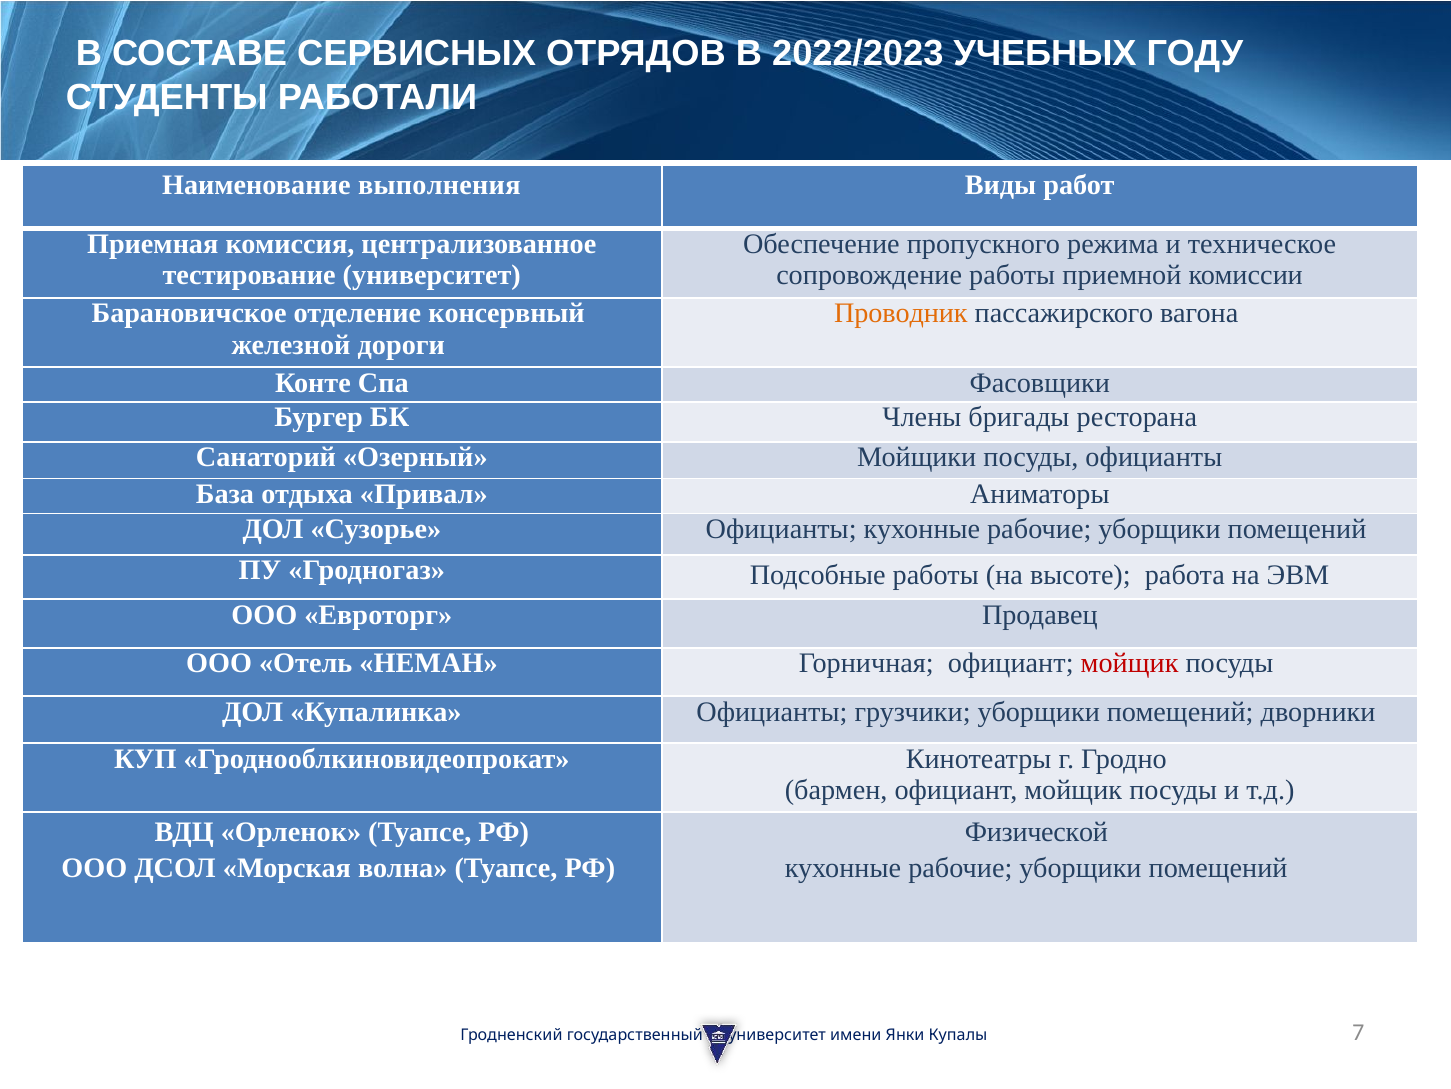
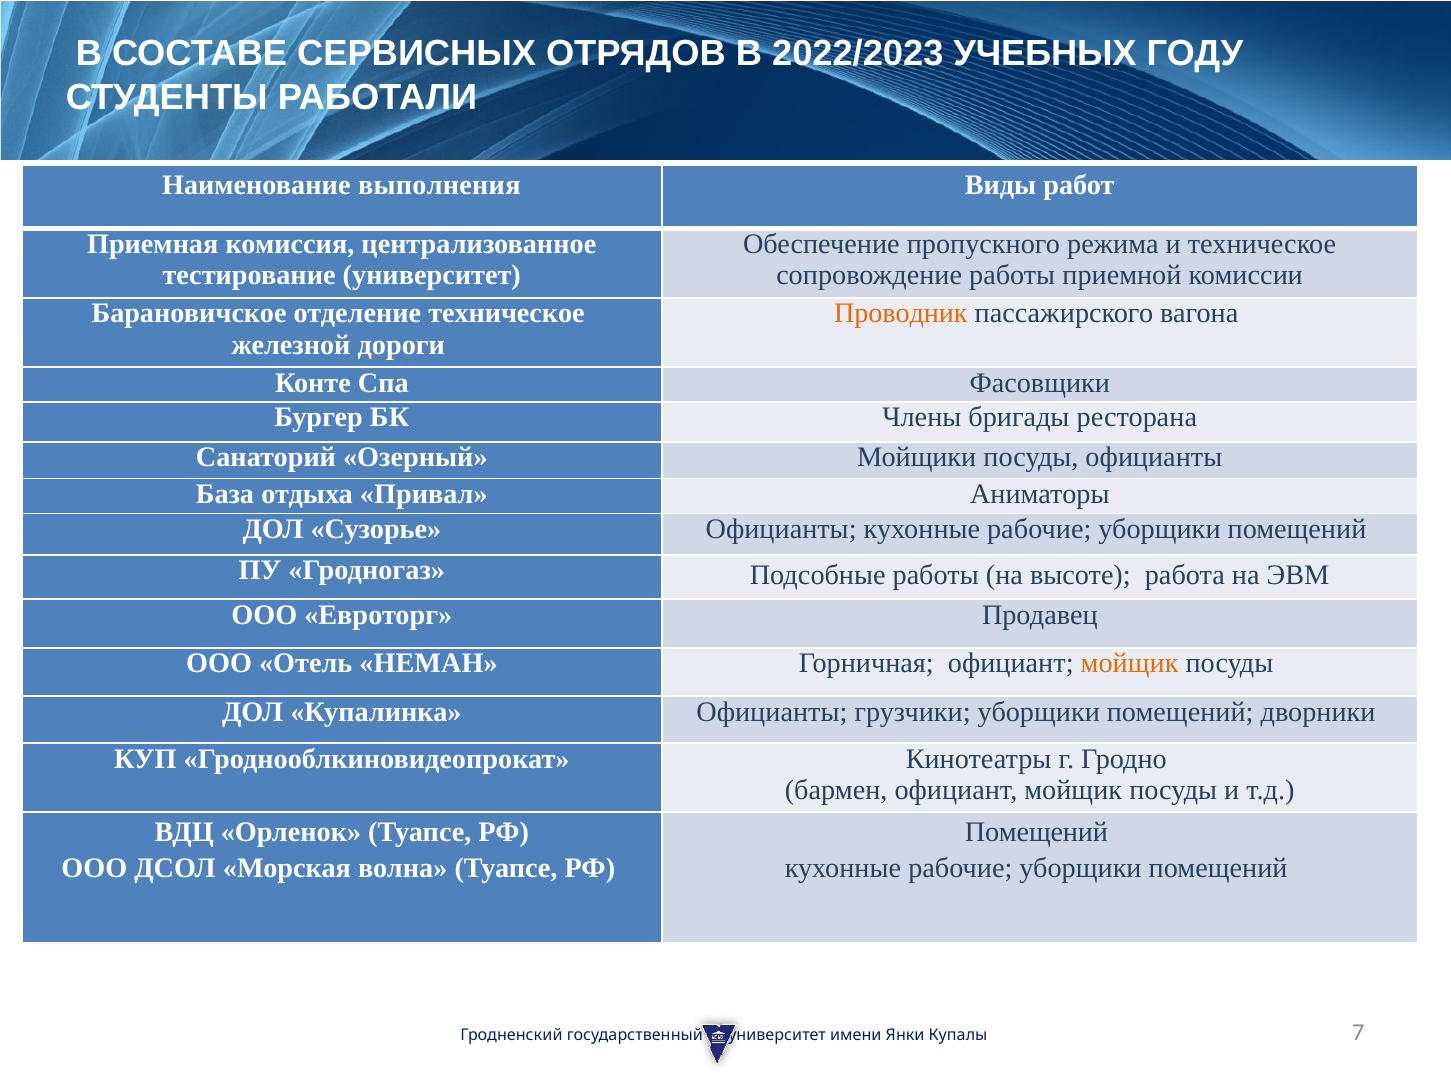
отделение консервный: консервный -> техническое (506, 313)
мойщик colour: red -> orange (1130, 663)
Физической: Физической -> Помещений (1036, 832)
